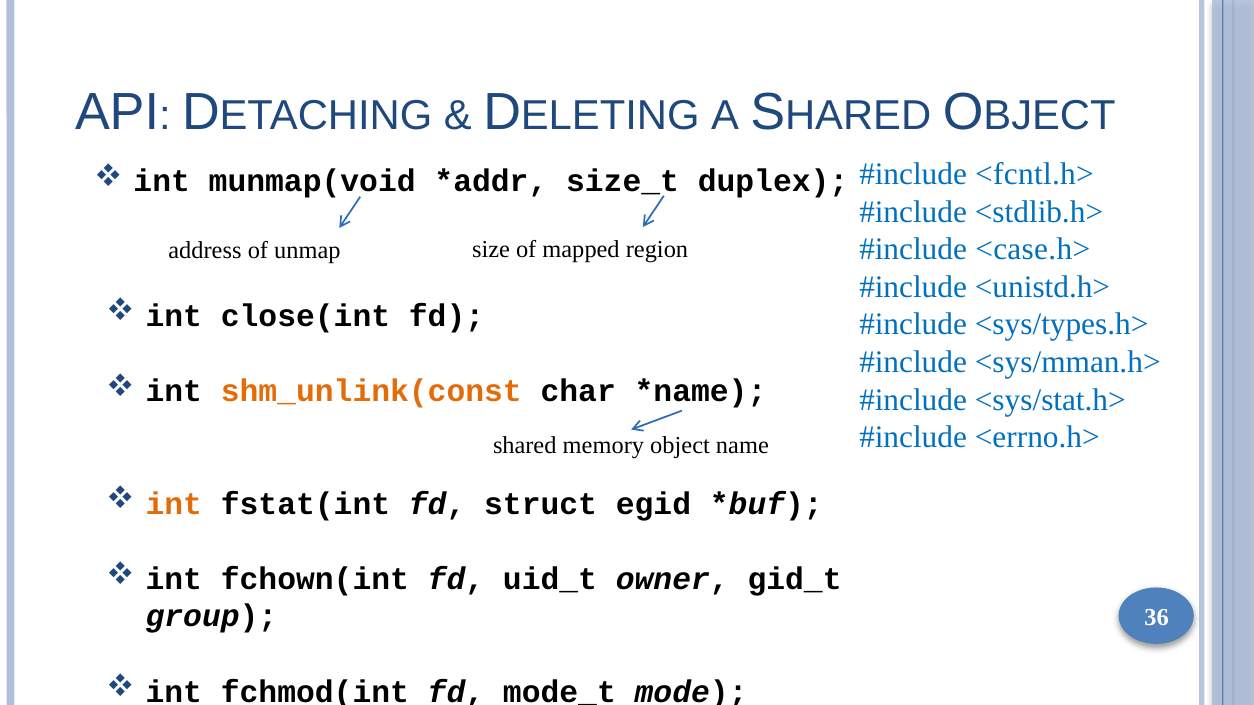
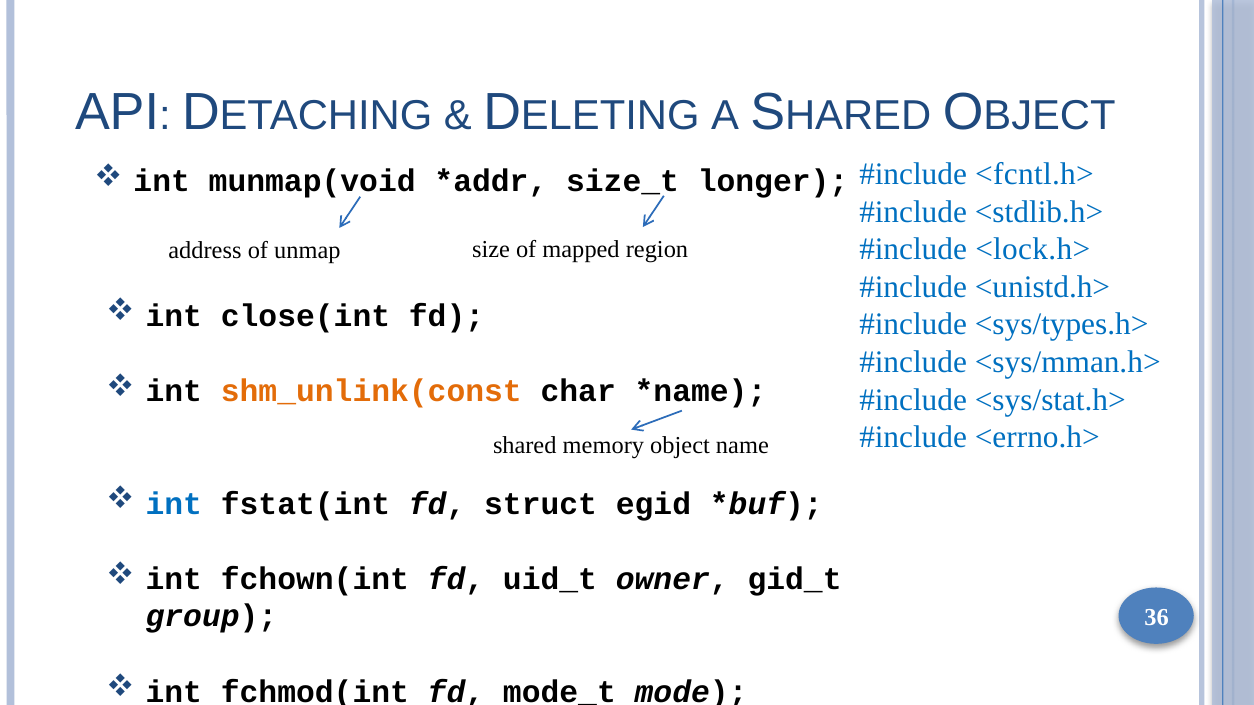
duplex: duplex -> longer (773, 181)
<case.h>: <case.h> -> <lock.h> (1033, 250)
int colour: orange -> blue (174, 504)
